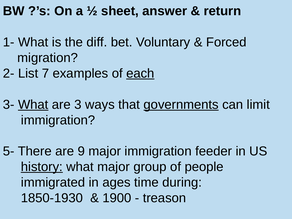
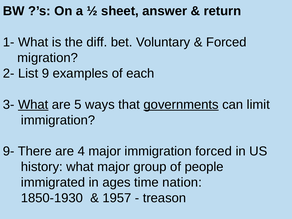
7: 7 -> 9 (45, 73)
each underline: present -> none (140, 73)
3: 3 -> 5 (78, 105)
5-: 5- -> 9- (9, 151)
9: 9 -> 4 (81, 151)
immigration feeder: feeder -> forced (214, 151)
history underline: present -> none (42, 167)
during: during -> nation (182, 182)
1900: 1900 -> 1957 (117, 198)
